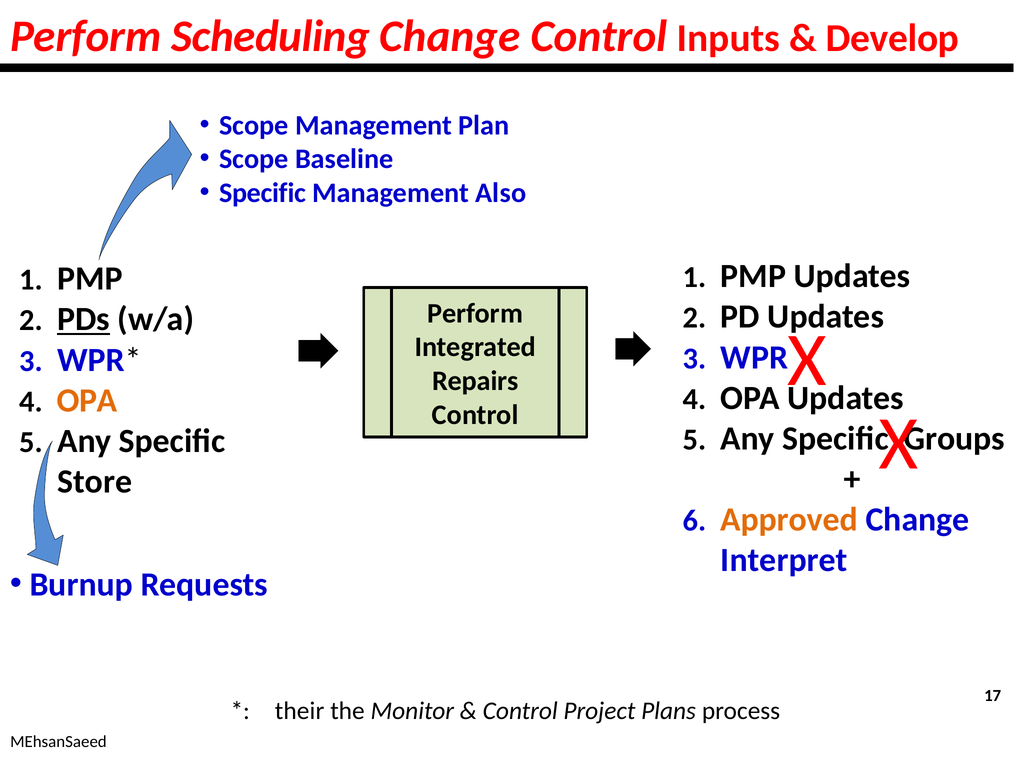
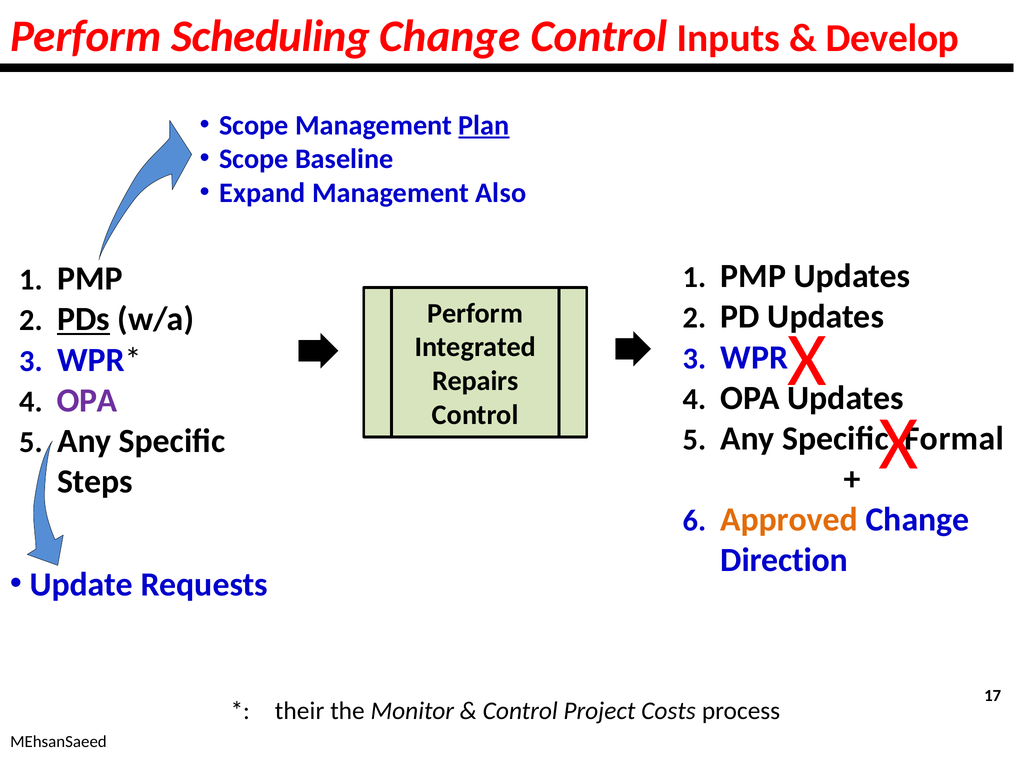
Plan underline: none -> present (484, 125)
Specific: Specific -> Expand (262, 193)
OPA colour: orange -> purple (87, 401)
Groups: Groups -> Formal (954, 439)
Store: Store -> Steps (95, 482)
Interpret: Interpret -> Direction (784, 561)
Burnup: Burnup -> Update (81, 585)
Plans: Plans -> Costs (669, 711)
